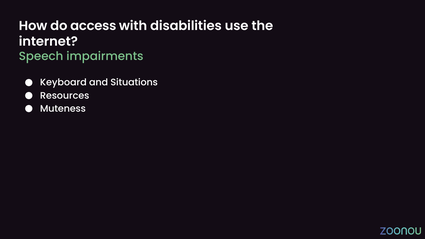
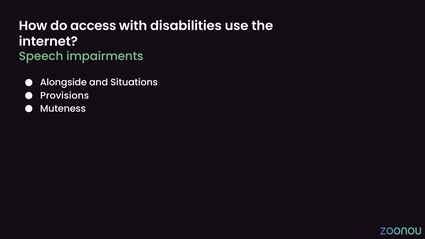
Keyboard: Keyboard -> Alongside (63, 83)
Resources: Resources -> Provisions (65, 96)
